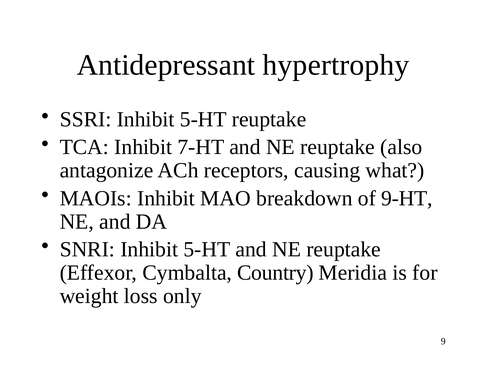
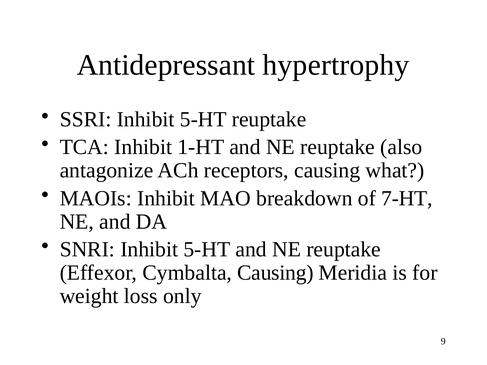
7-HT: 7-HT -> 1-HT (201, 147)
9-HT: 9-HT -> 7-HT (407, 198)
Cymbalta Country: Country -> Causing (275, 273)
